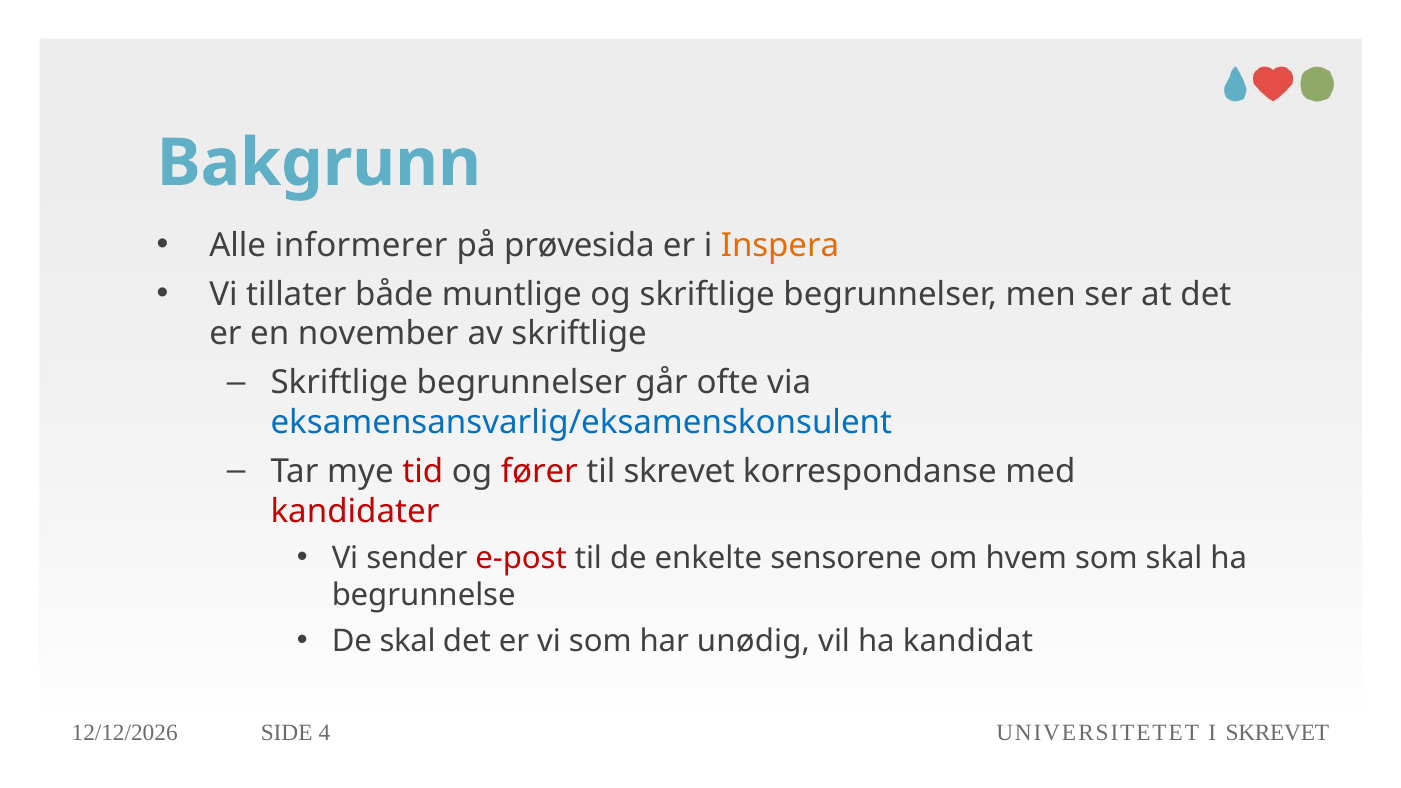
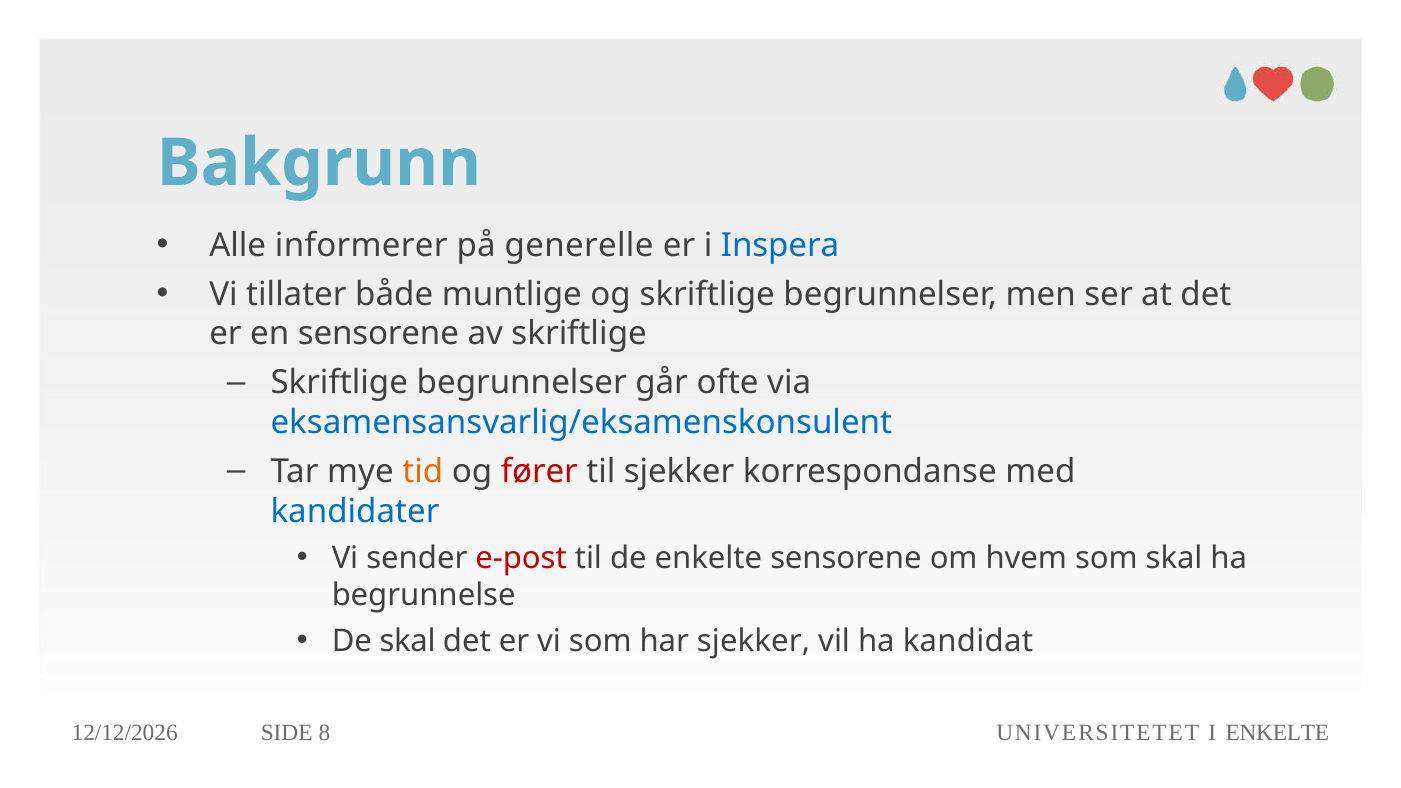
prøvesida: prøvesida -> generelle (579, 245)
Inspera colour: orange -> blue (780, 245)
en november: november -> sensorene (378, 334)
tid colour: red -> orange (423, 472)
til skrevet: skrevet -> sjekker (679, 472)
kandidater colour: red -> blue (355, 511)
har unødig: unødig -> sjekker (754, 642)
4: 4 -> 8 (324, 733)
I SKREVET: SKREVET -> ENKELTE (1277, 733)
